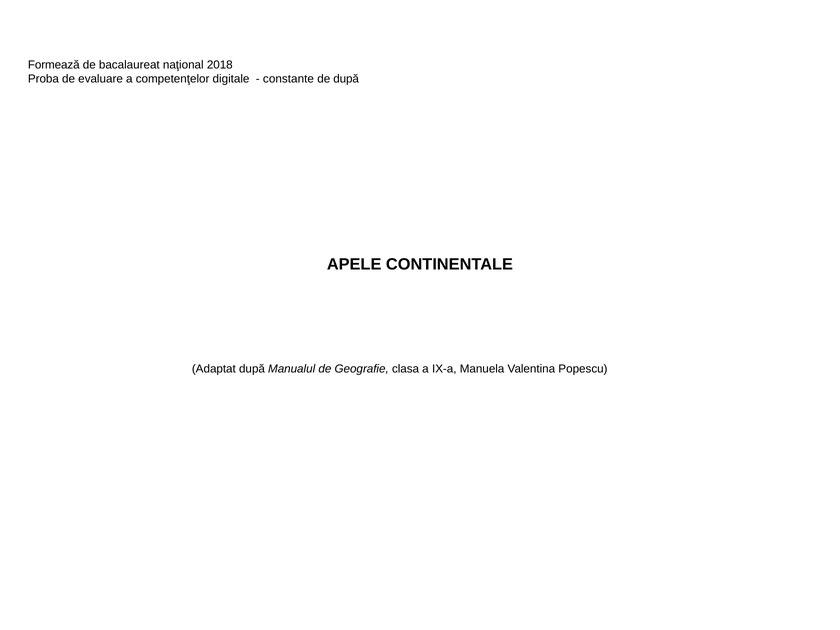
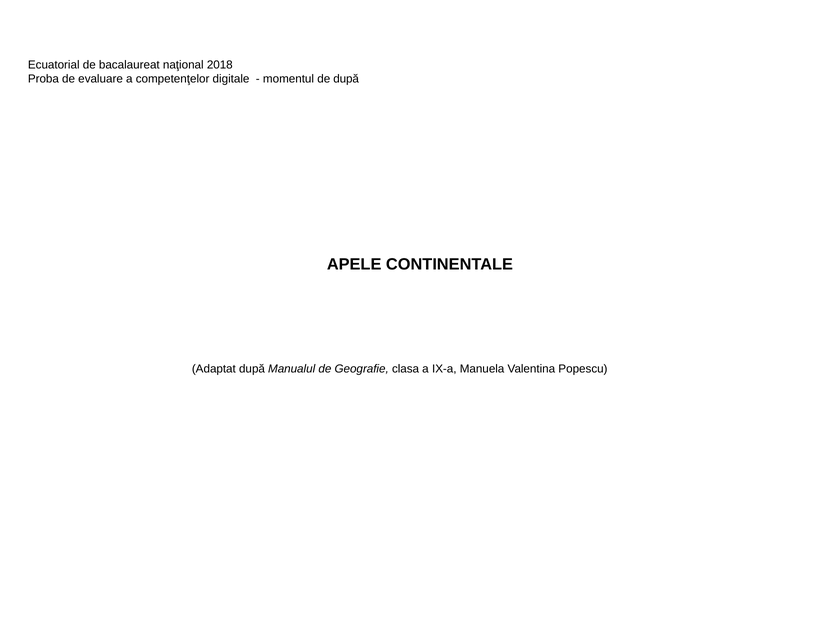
Formează: Formează -> Ecuatorial (54, 65)
constante: constante -> momentul (289, 79)
